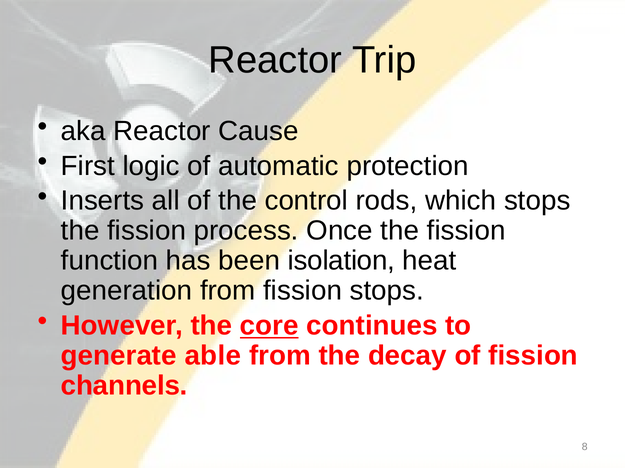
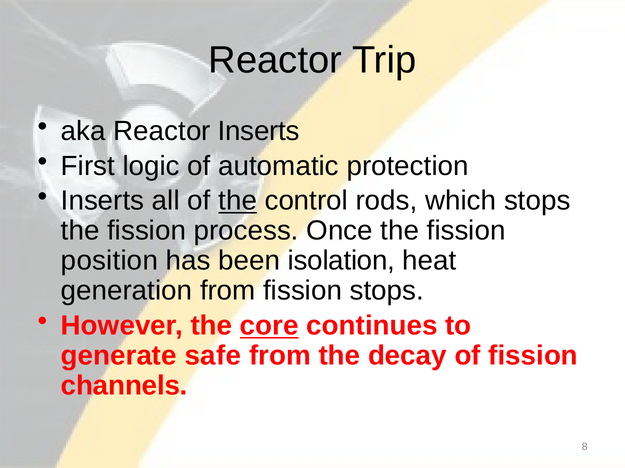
Reactor Cause: Cause -> Inserts (259, 131)
the underline: none -> present (238, 201)
function: function -> position (109, 261)
able: able -> safe (213, 356)
